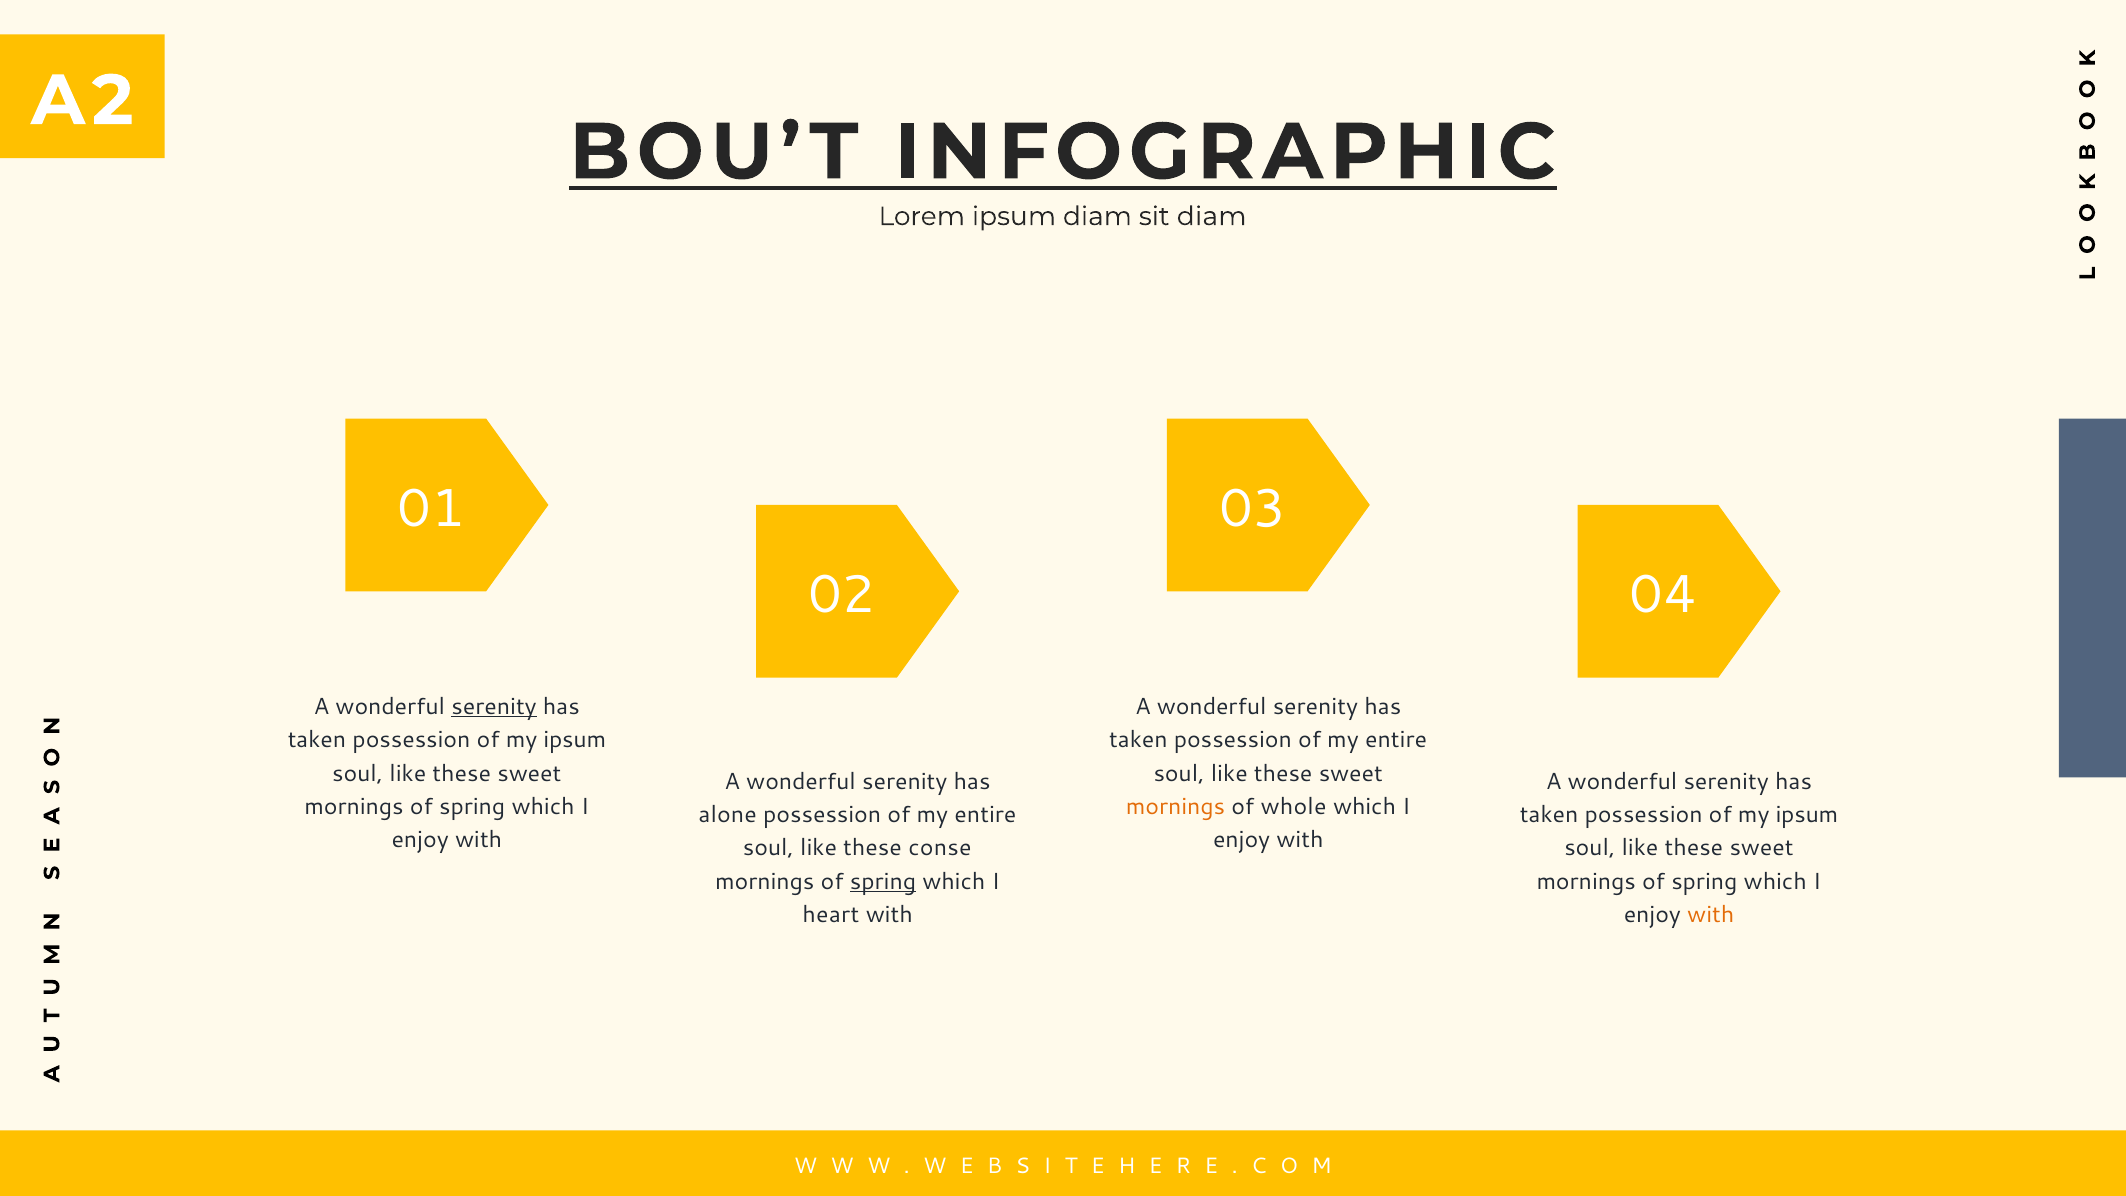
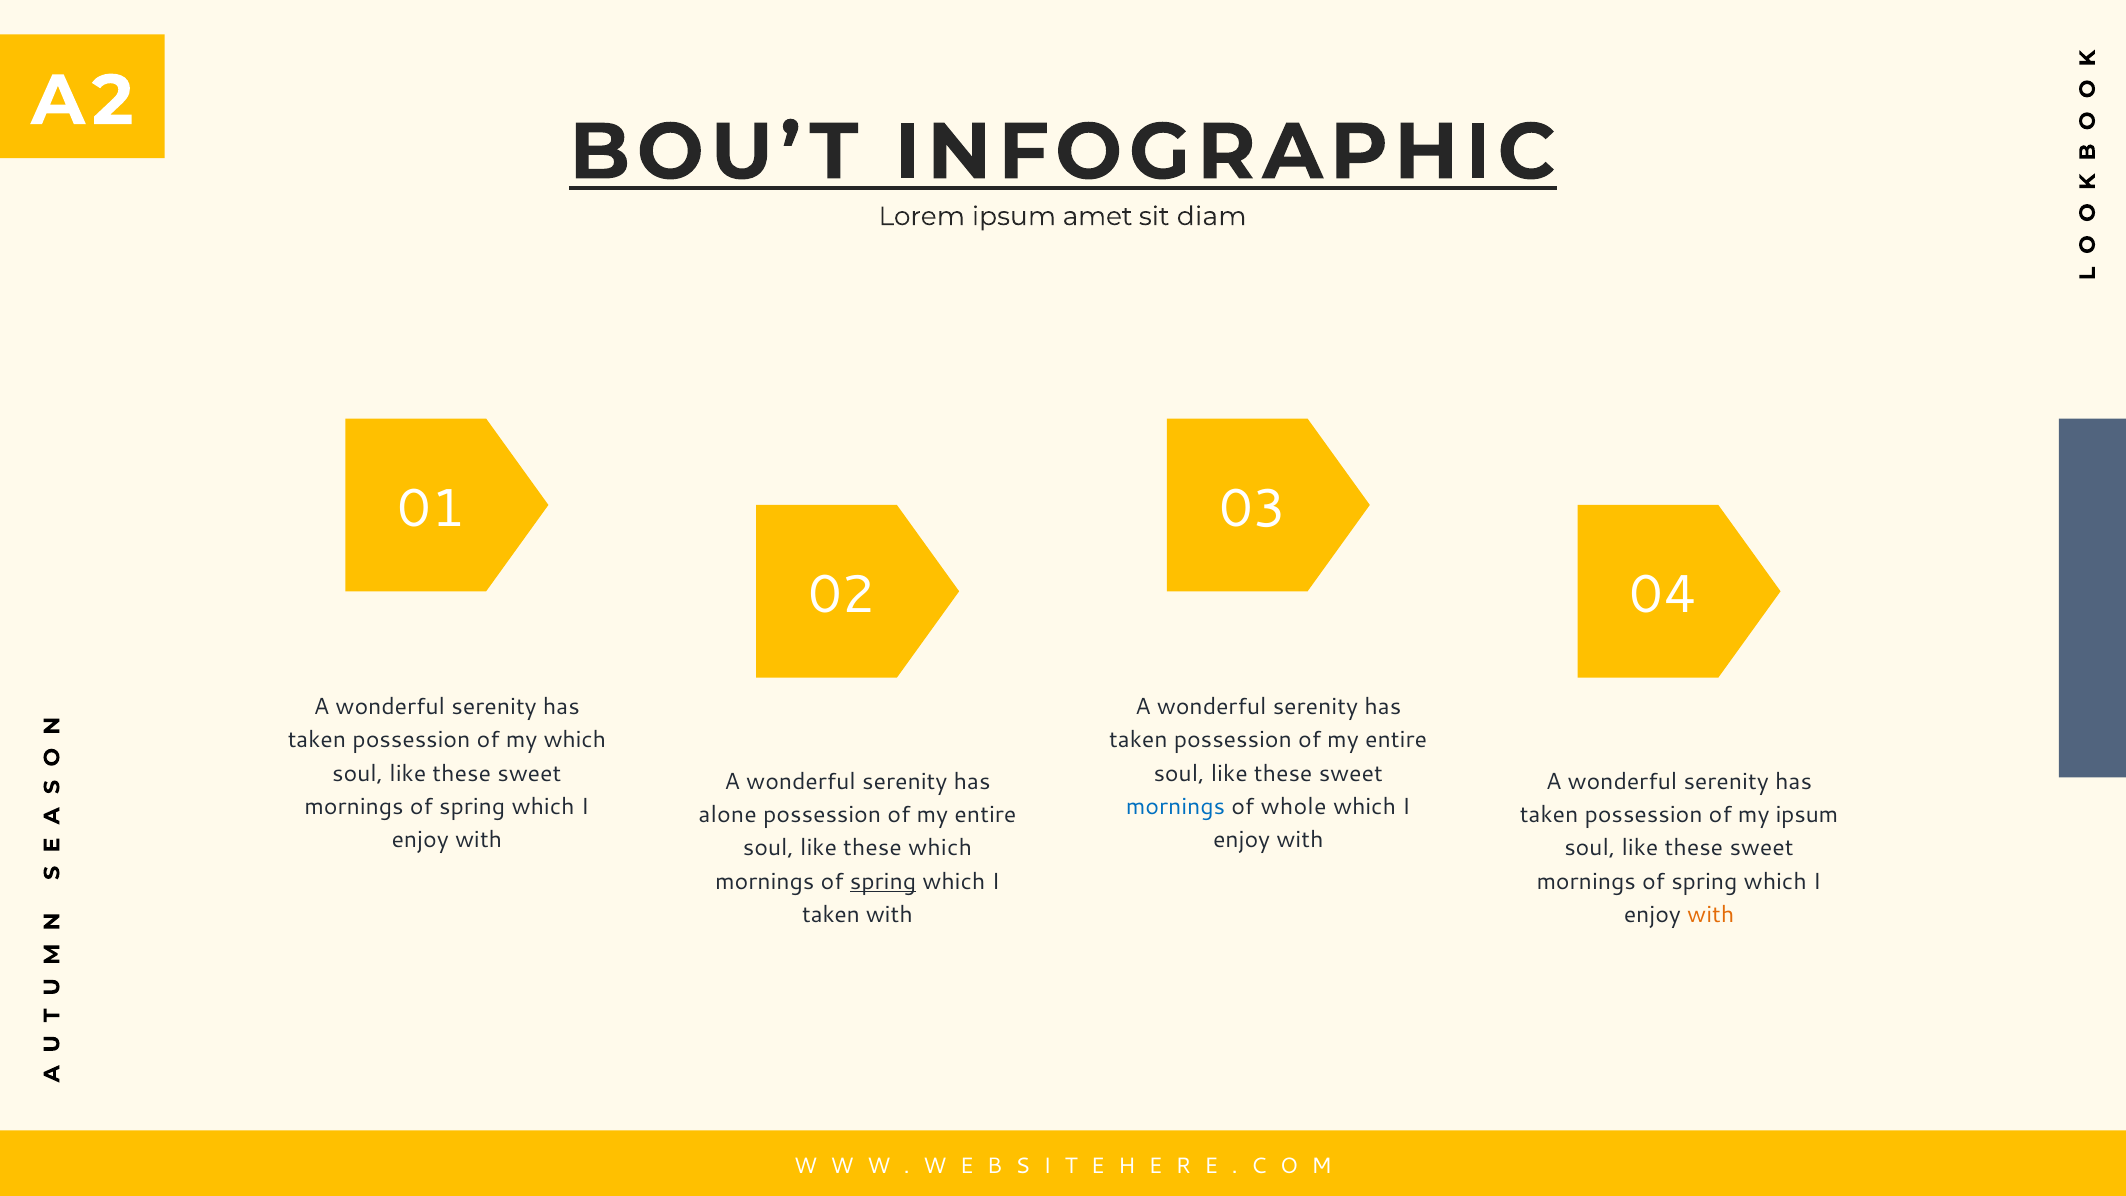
ipsum diam: diam -> amet (1098, 216)
serenity underline: present -> none (494, 707)
ipsum: ipsum -> which (575, 740)
mornings colour: orange -> blue (1176, 807)
these conse: conse -> which (940, 848)
heart: heart -> taken (831, 915)
